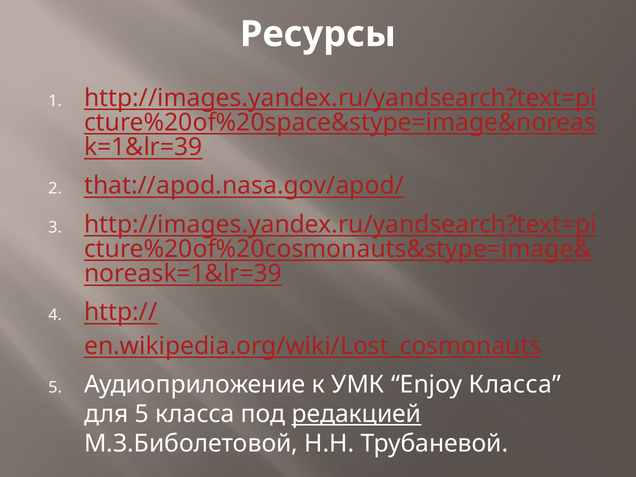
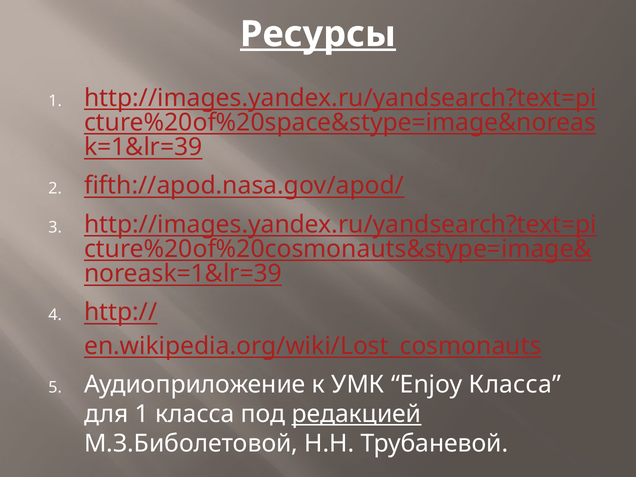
Ресурсы underline: none -> present (318, 34)
that://apod.nasa.gov/apod/: that://apod.nasa.gov/apod/ -> fifth://apod.nasa.gov/apod/ (244, 186)
для 5: 5 -> 1 (142, 414)
